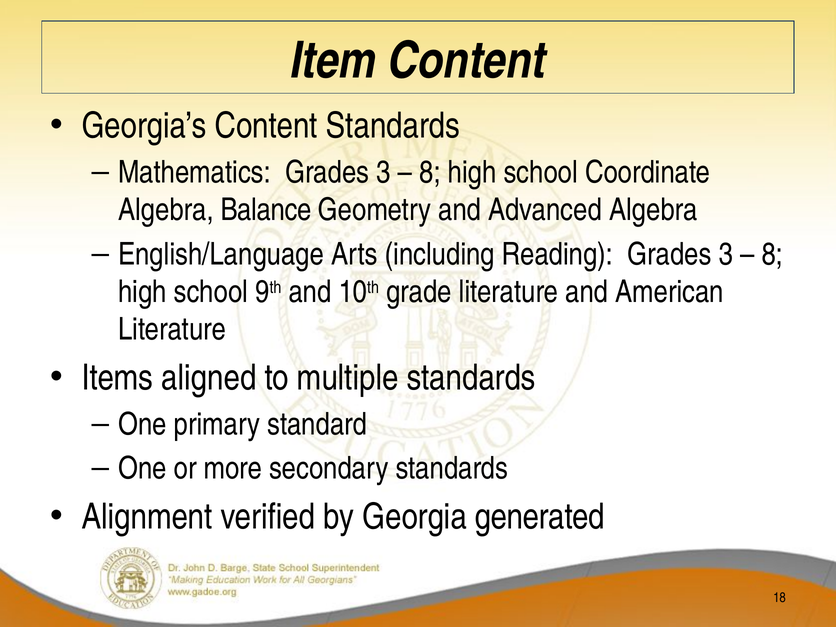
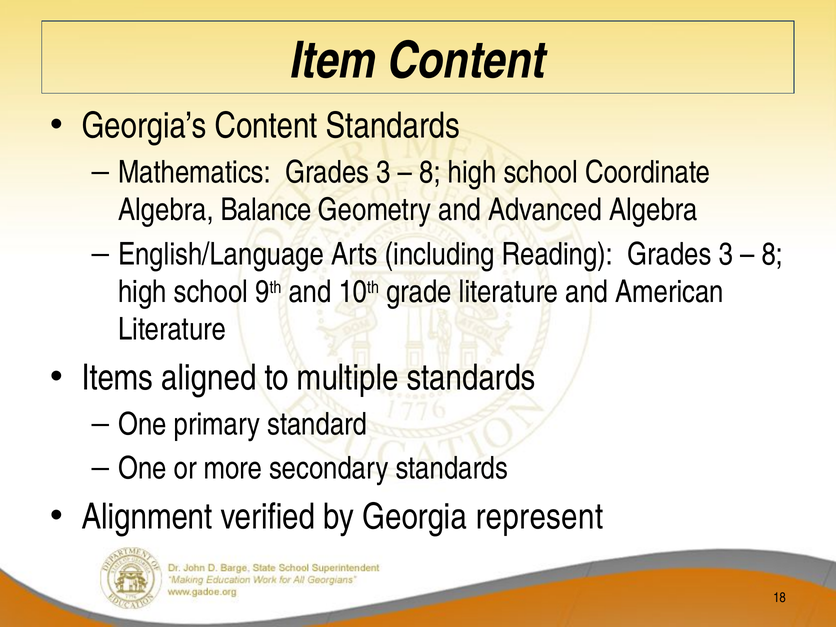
generated: generated -> represent (539, 517)
